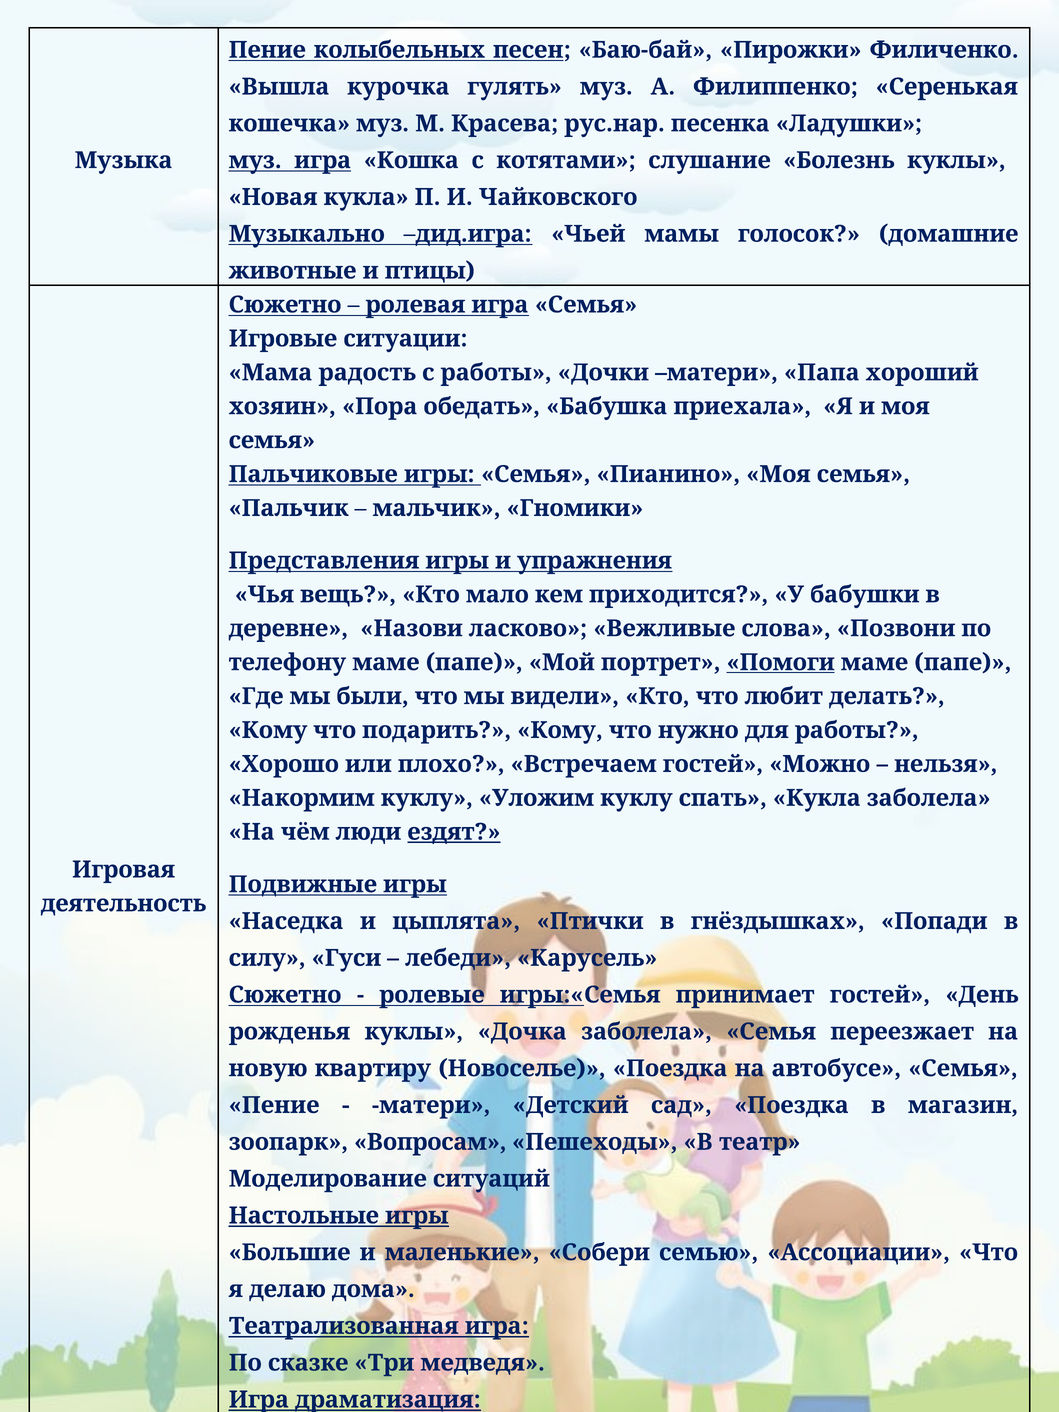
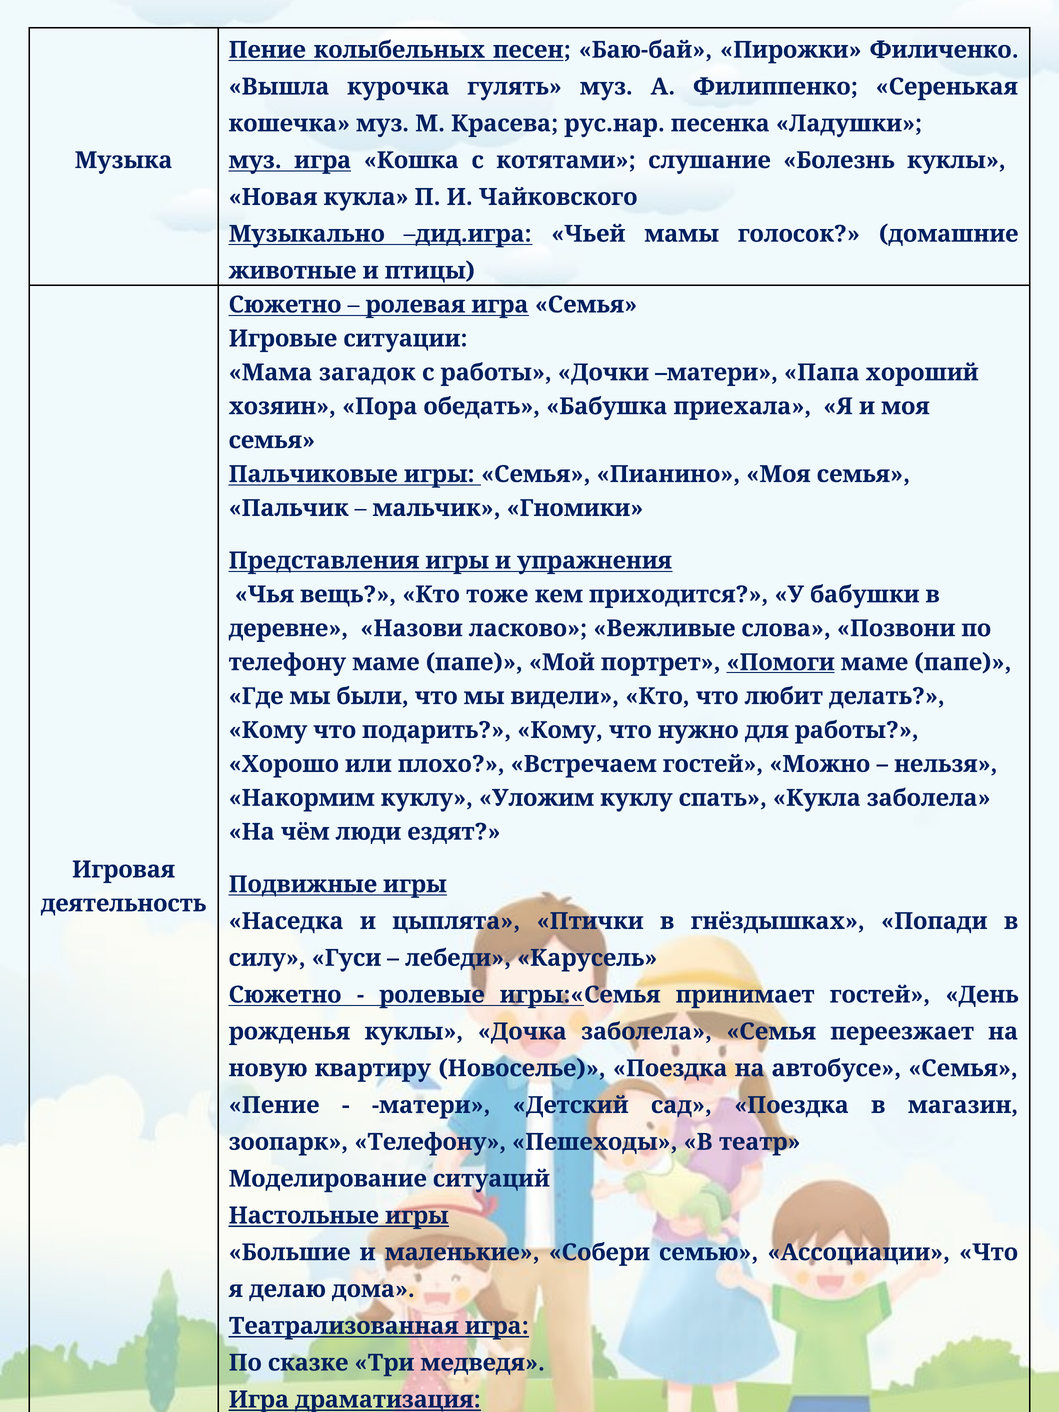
радость: радость -> загадок (367, 373)
мало: мало -> тоже (497, 595)
ездят underline: present -> none (454, 832)
зоопарк Вопросам: Вопросам -> Телефону (430, 1142)
